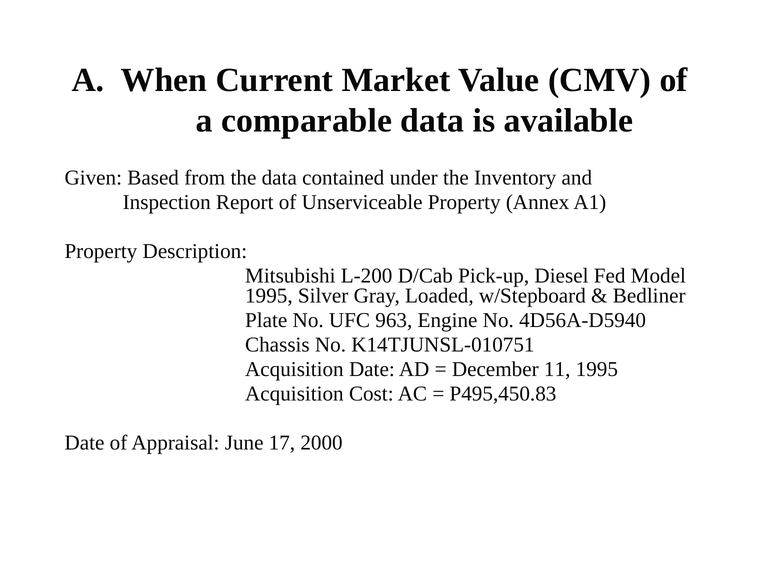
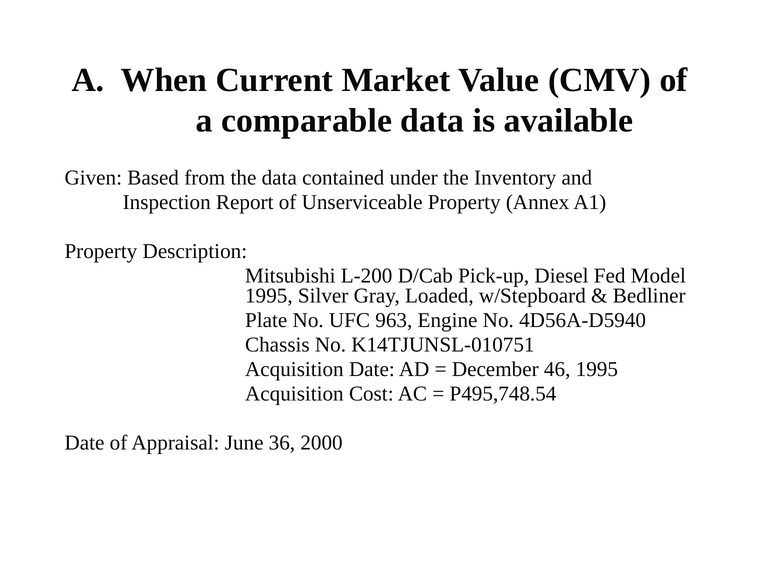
11: 11 -> 46 (557, 369)
P495,450.83: P495,450.83 -> P495,748.54 (503, 394)
17: 17 -> 36 (282, 443)
